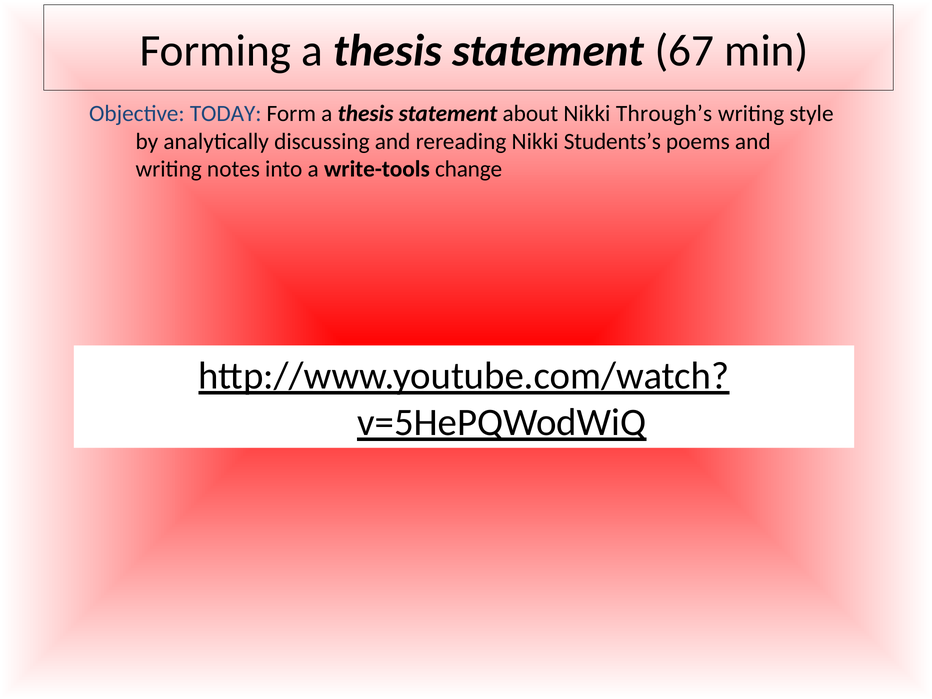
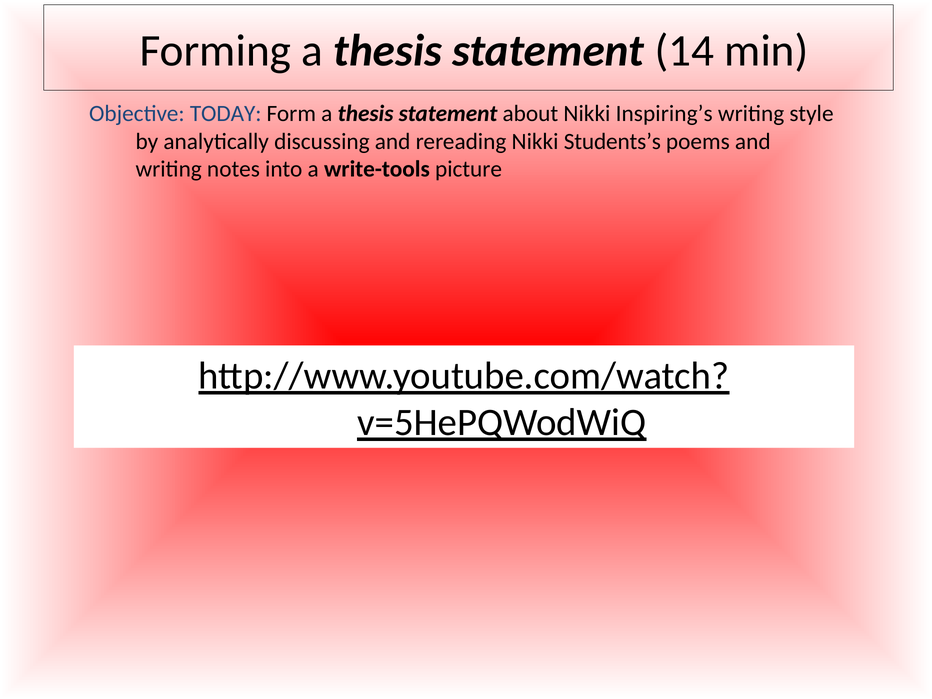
67: 67 -> 14 (684, 51)
Through’s: Through’s -> Inspiring’s (664, 113)
change: change -> picture (469, 169)
